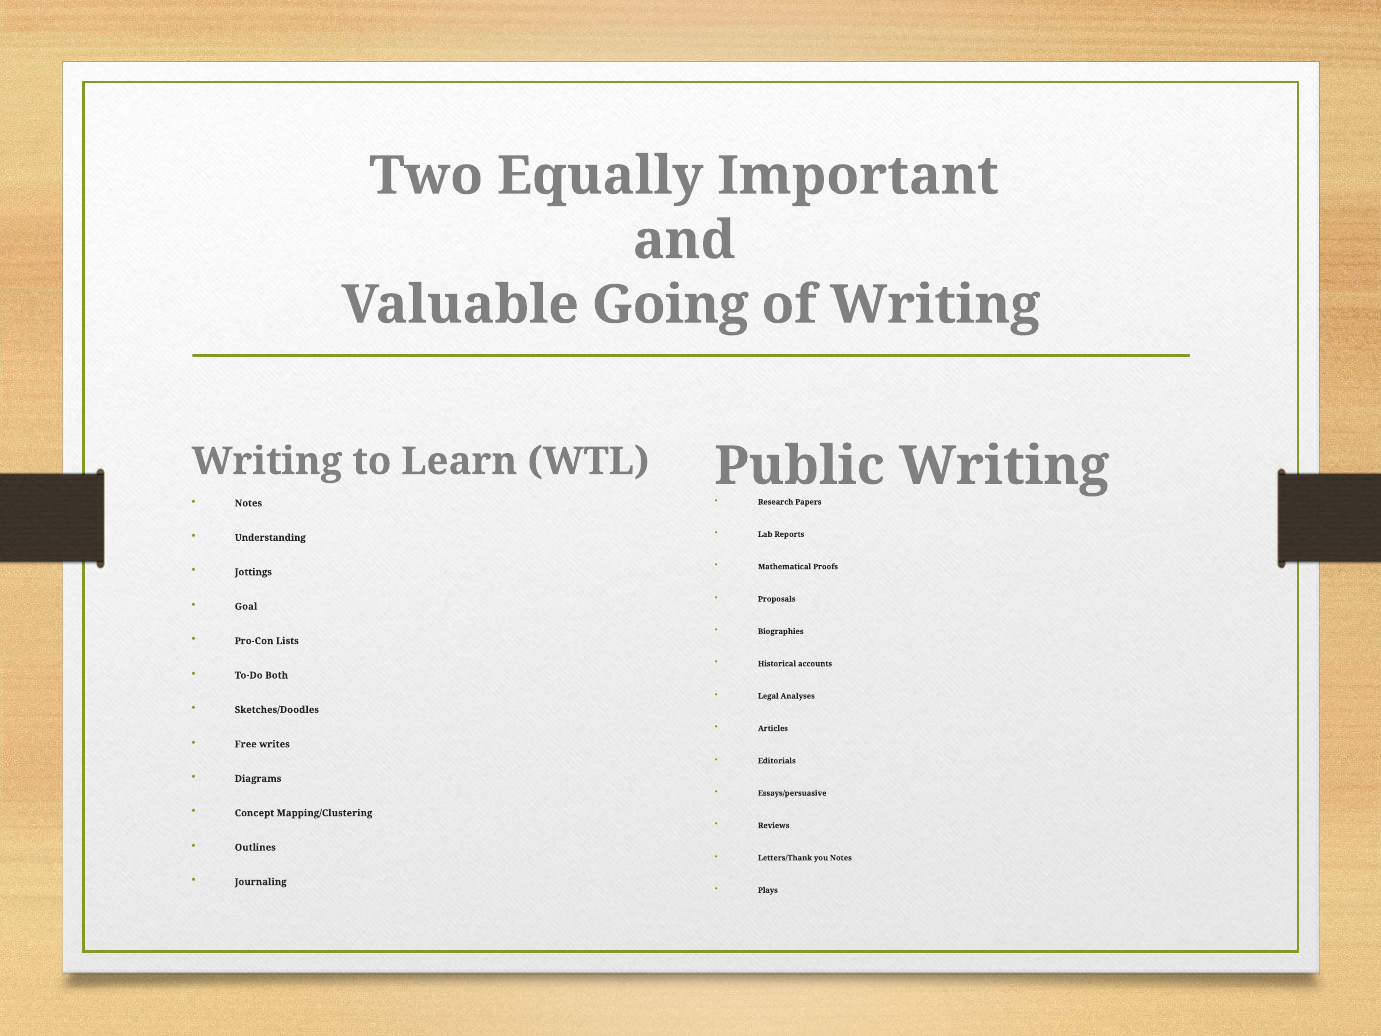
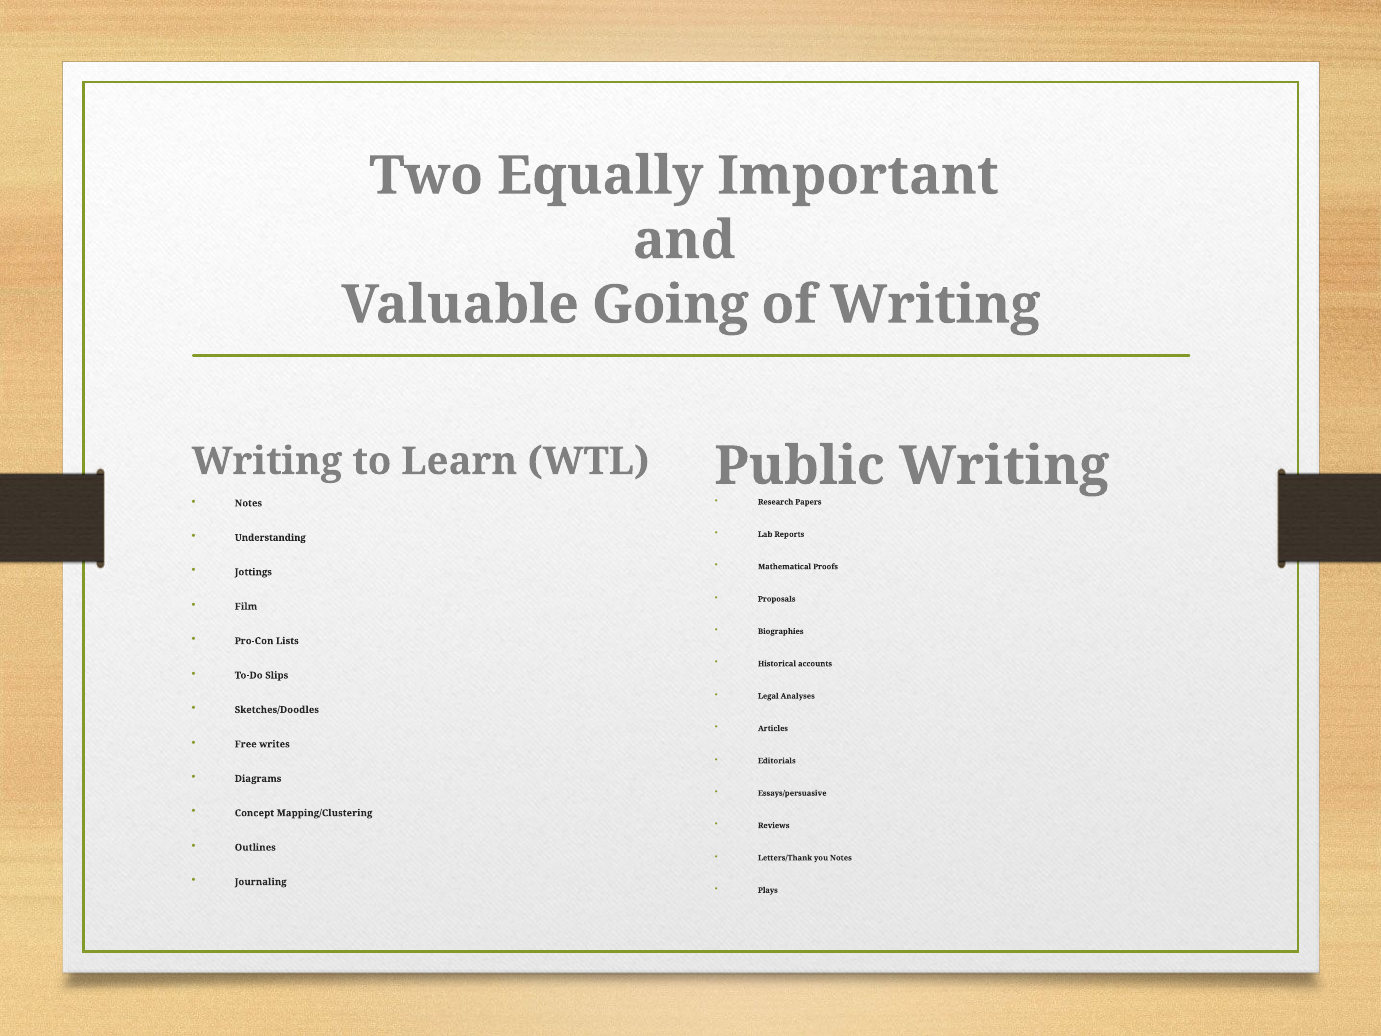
Goal: Goal -> Film (246, 606)
Both: Both -> Slips (277, 675)
